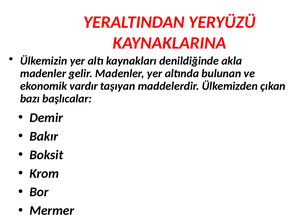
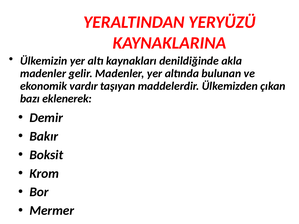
başlıcalar: başlıcalar -> eklenerek (67, 99)
